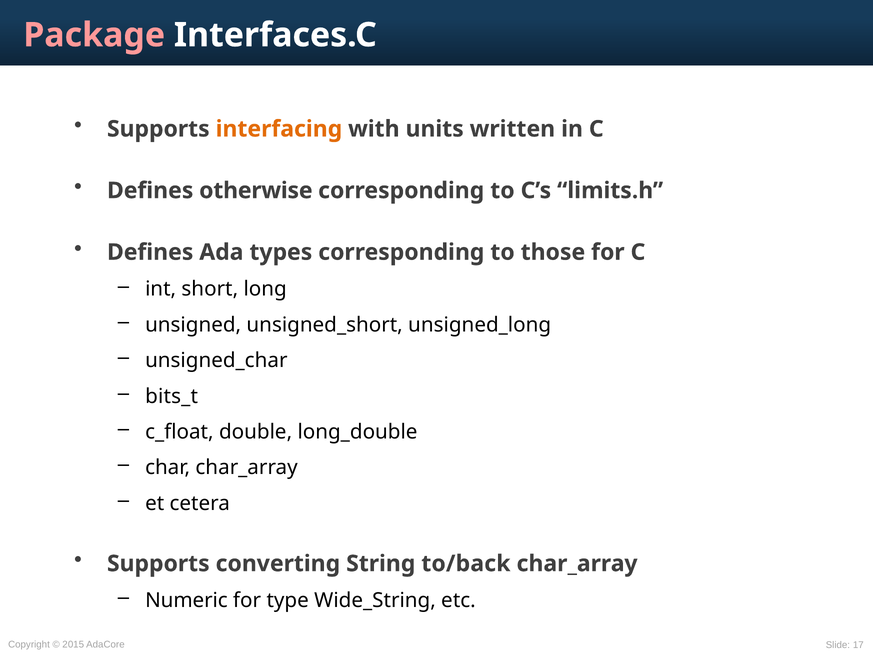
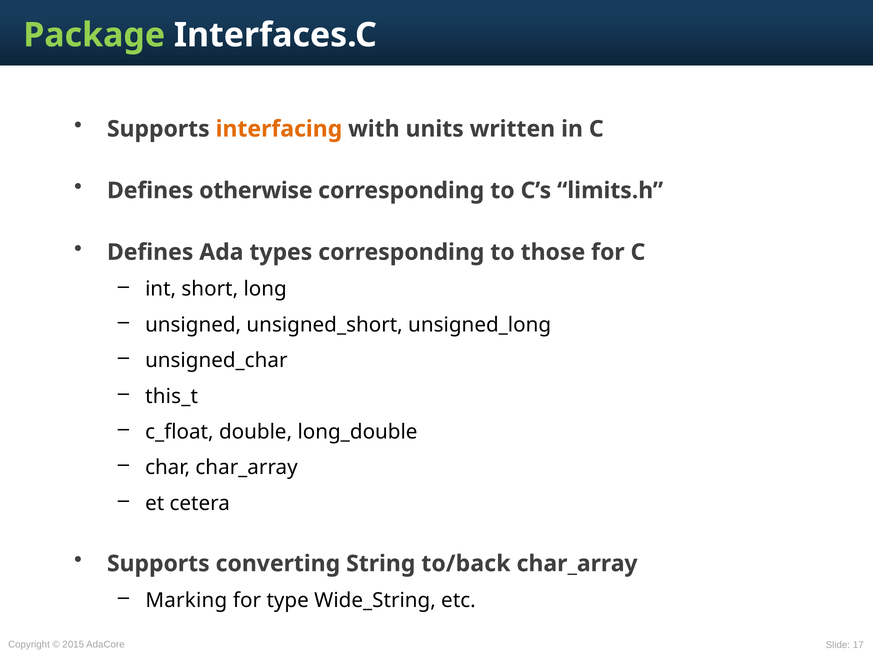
Package colour: pink -> light green (94, 35)
bits_t: bits_t -> this_t (172, 396)
Numeric: Numeric -> Marking (186, 600)
